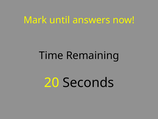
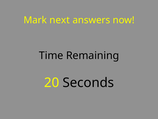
until: until -> next (60, 20)
